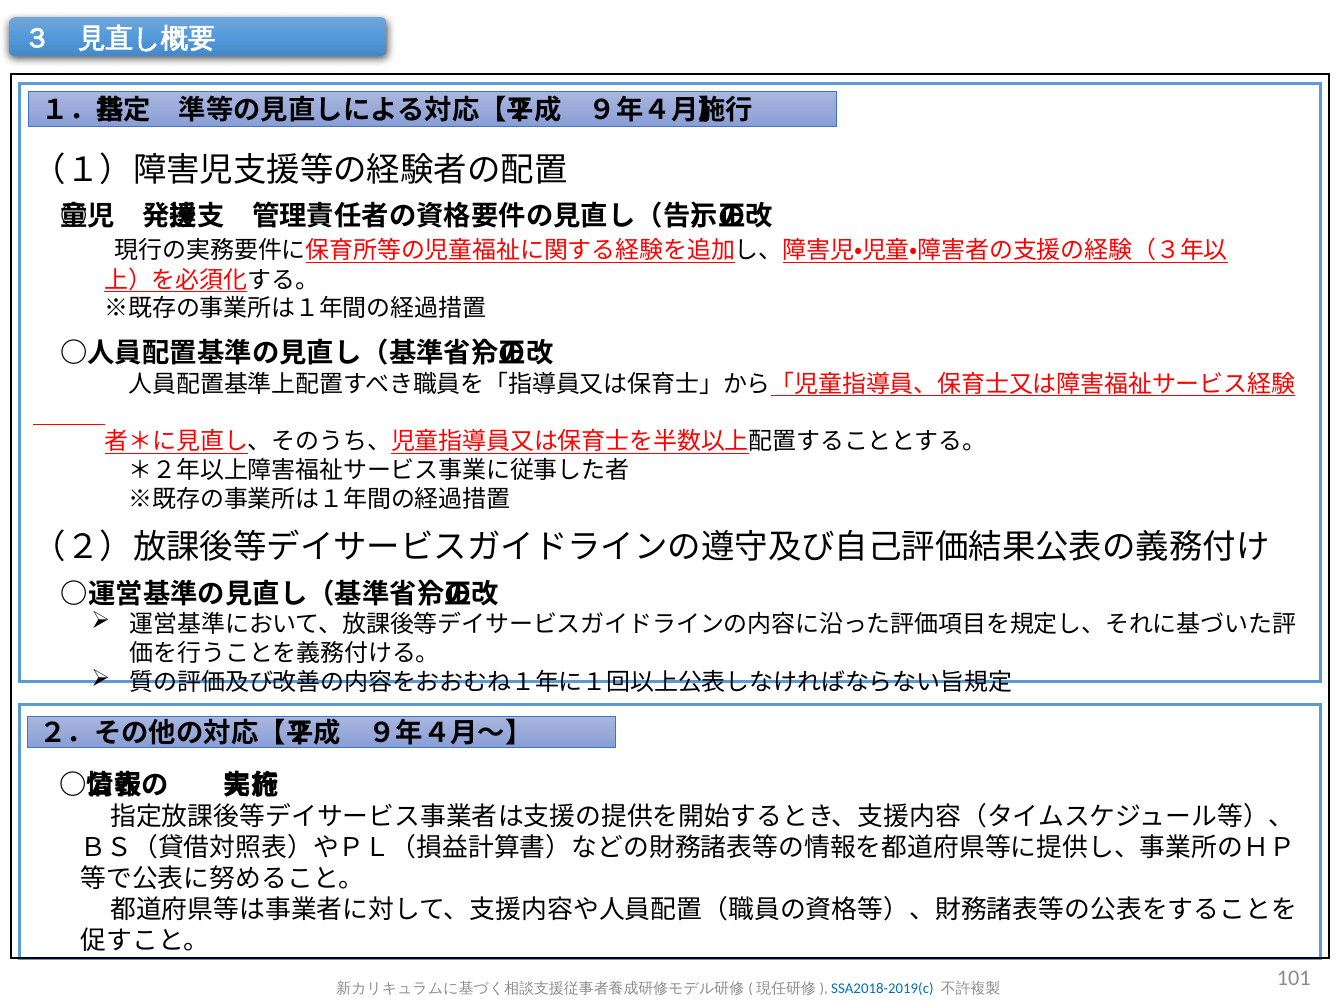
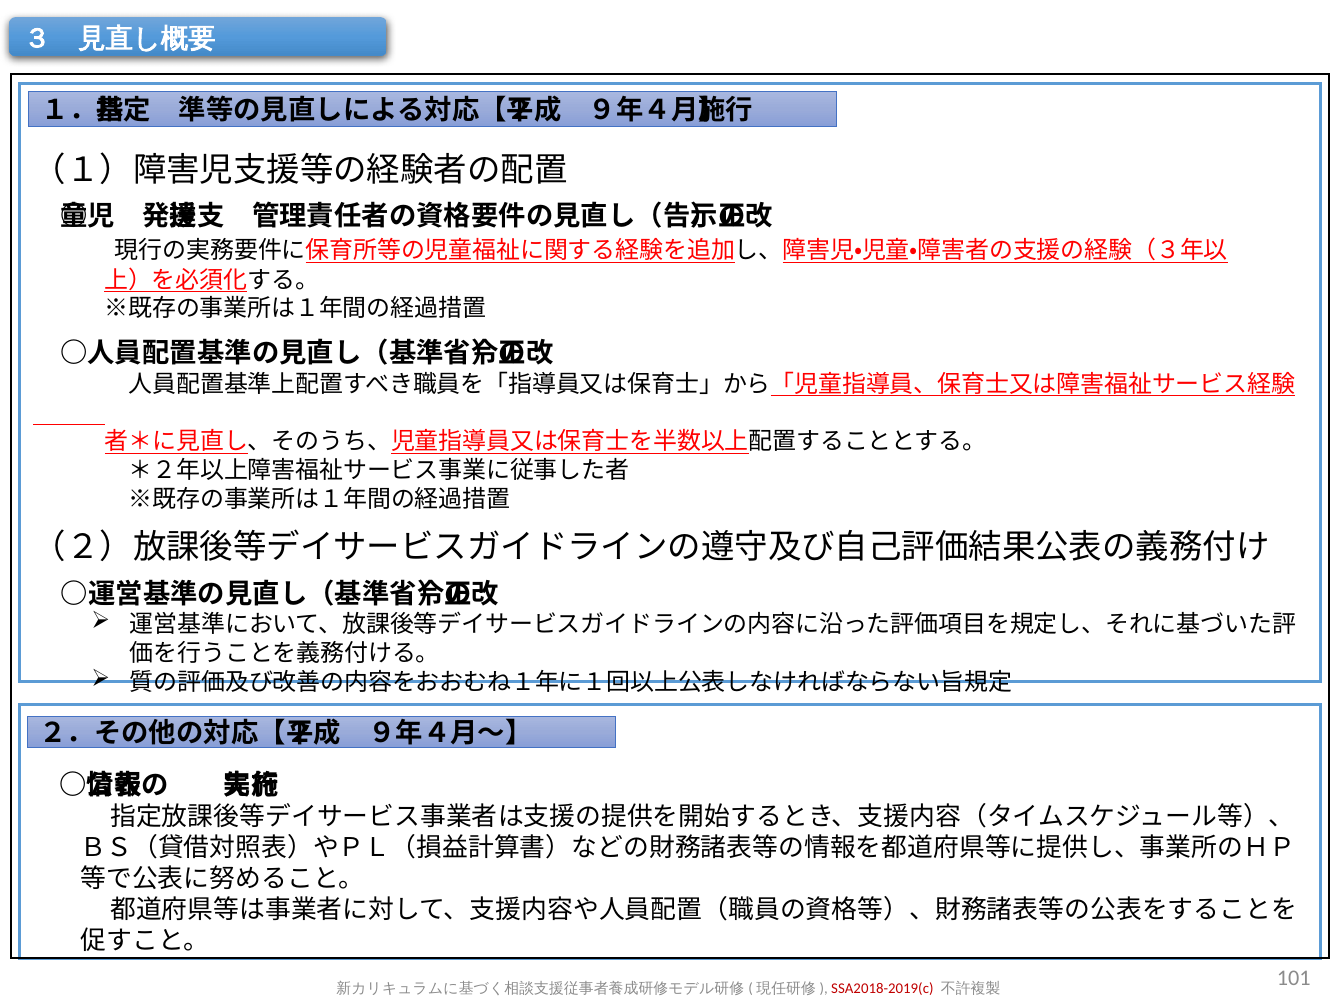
SSA2018-2019(c colour: blue -> red (882, 989)
